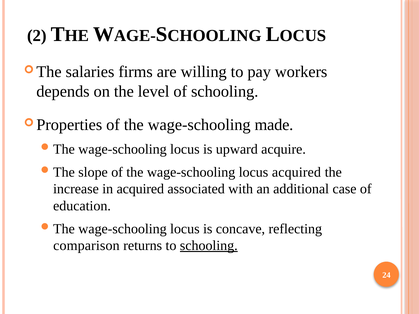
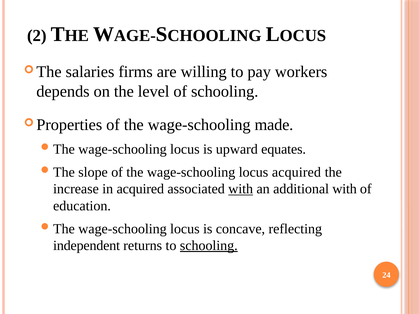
acquire: acquire -> equates (284, 149)
with underline: none -> present (241, 189)
additional case: case -> with (345, 189)
comparison: comparison -> independent (87, 246)
